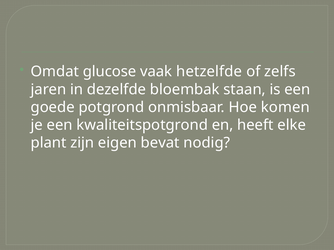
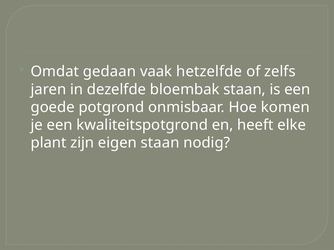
glucose: glucose -> gedaan (109, 72)
eigen bevat: bevat -> staan (160, 143)
